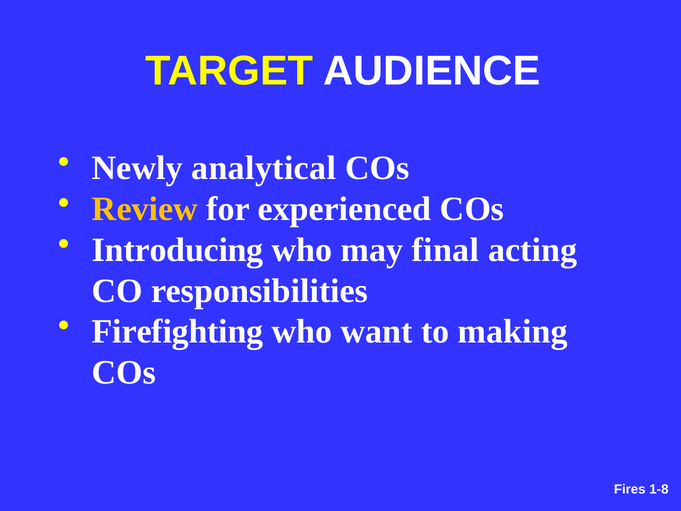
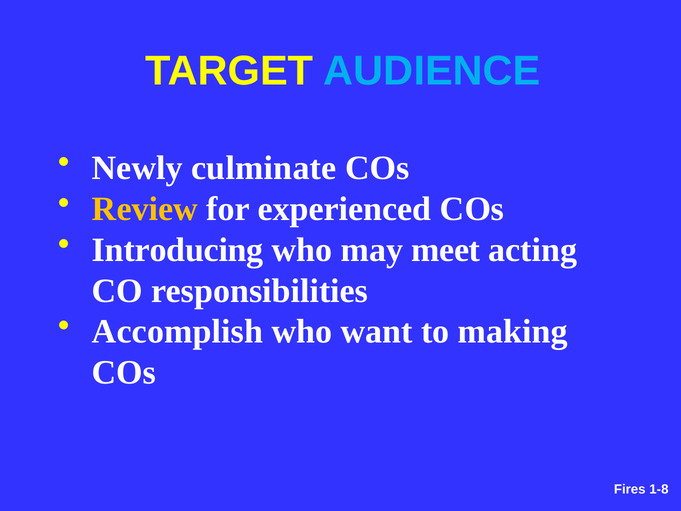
AUDIENCE colour: white -> light blue (432, 71)
analytical: analytical -> culminate (264, 168)
final: final -> meet (446, 250)
Firefighting: Firefighting -> Accomplish (178, 332)
